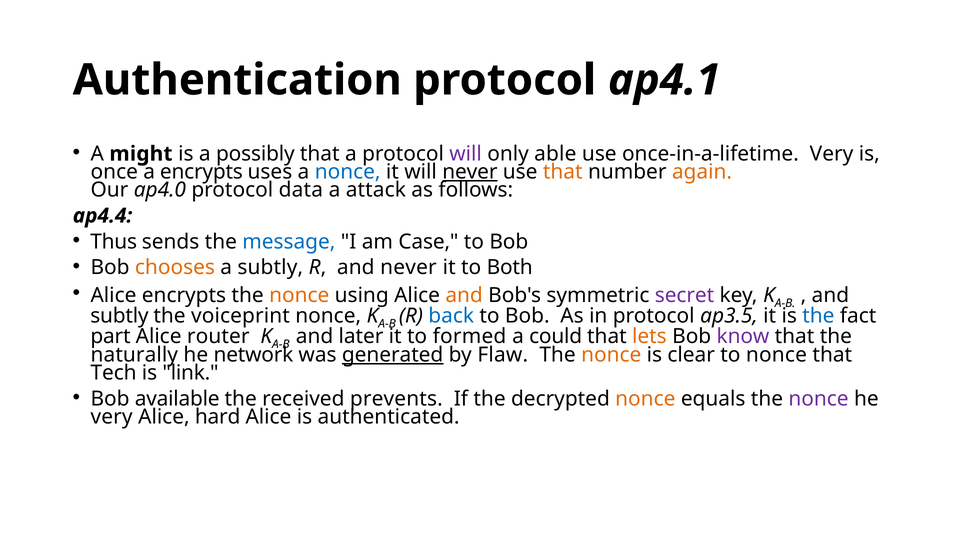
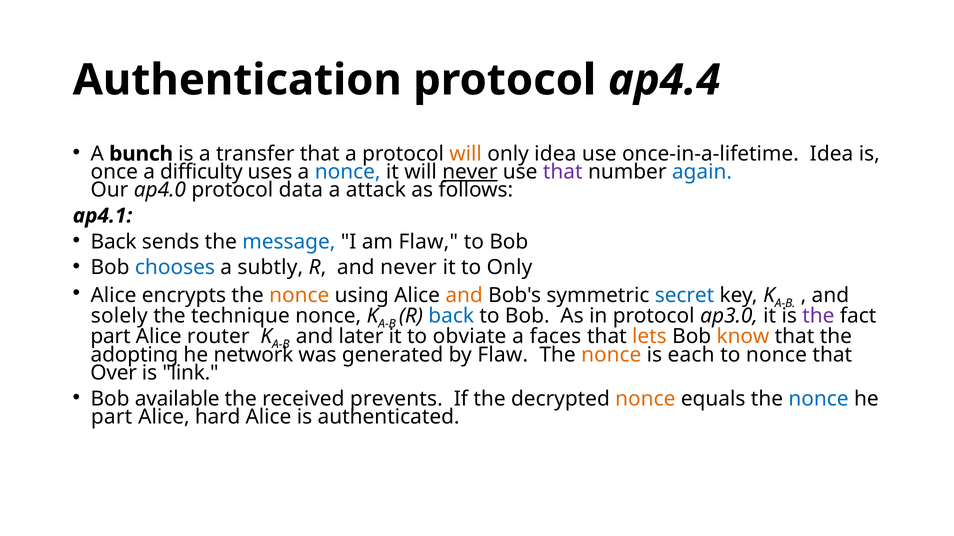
ap4.1: ap4.1 -> ap4.4 (664, 80)
might: might -> bunch (141, 154)
possibly: possibly -> transfer (255, 154)
will colour: purple -> orange (466, 154)
only able: able -> idea (555, 154)
once-in-a-lifetime Very: Very -> Idea (832, 154)
a encrypts: encrypts -> difficulty (201, 172)
that colour: orange -> purple (563, 172)
again colour: orange -> blue (702, 172)
ap4.4: ap4.4 -> ap4.1 (103, 216)
Thus: Thus -> Back (114, 242)
am Case: Case -> Flaw (428, 242)
chooses colour: orange -> blue (175, 268)
to Both: Both -> Only (510, 268)
secret colour: purple -> blue (685, 296)
subtly: subtly -> solely (119, 316)
voiceprint: voiceprint -> technique (240, 316)
ap3.5: ap3.5 -> ap3.0 (729, 316)
the colour: blue -> purple (818, 316)
formed: formed -> obviate (470, 337)
could: could -> faces (555, 337)
know colour: purple -> orange (743, 337)
naturally: naturally -> adopting (134, 355)
generated underline: present -> none (393, 355)
clear: clear -> each (691, 355)
Tech: Tech -> Over (114, 373)
nonce colour: purple -> blue (819, 399)
very: very -> part (112, 417)
